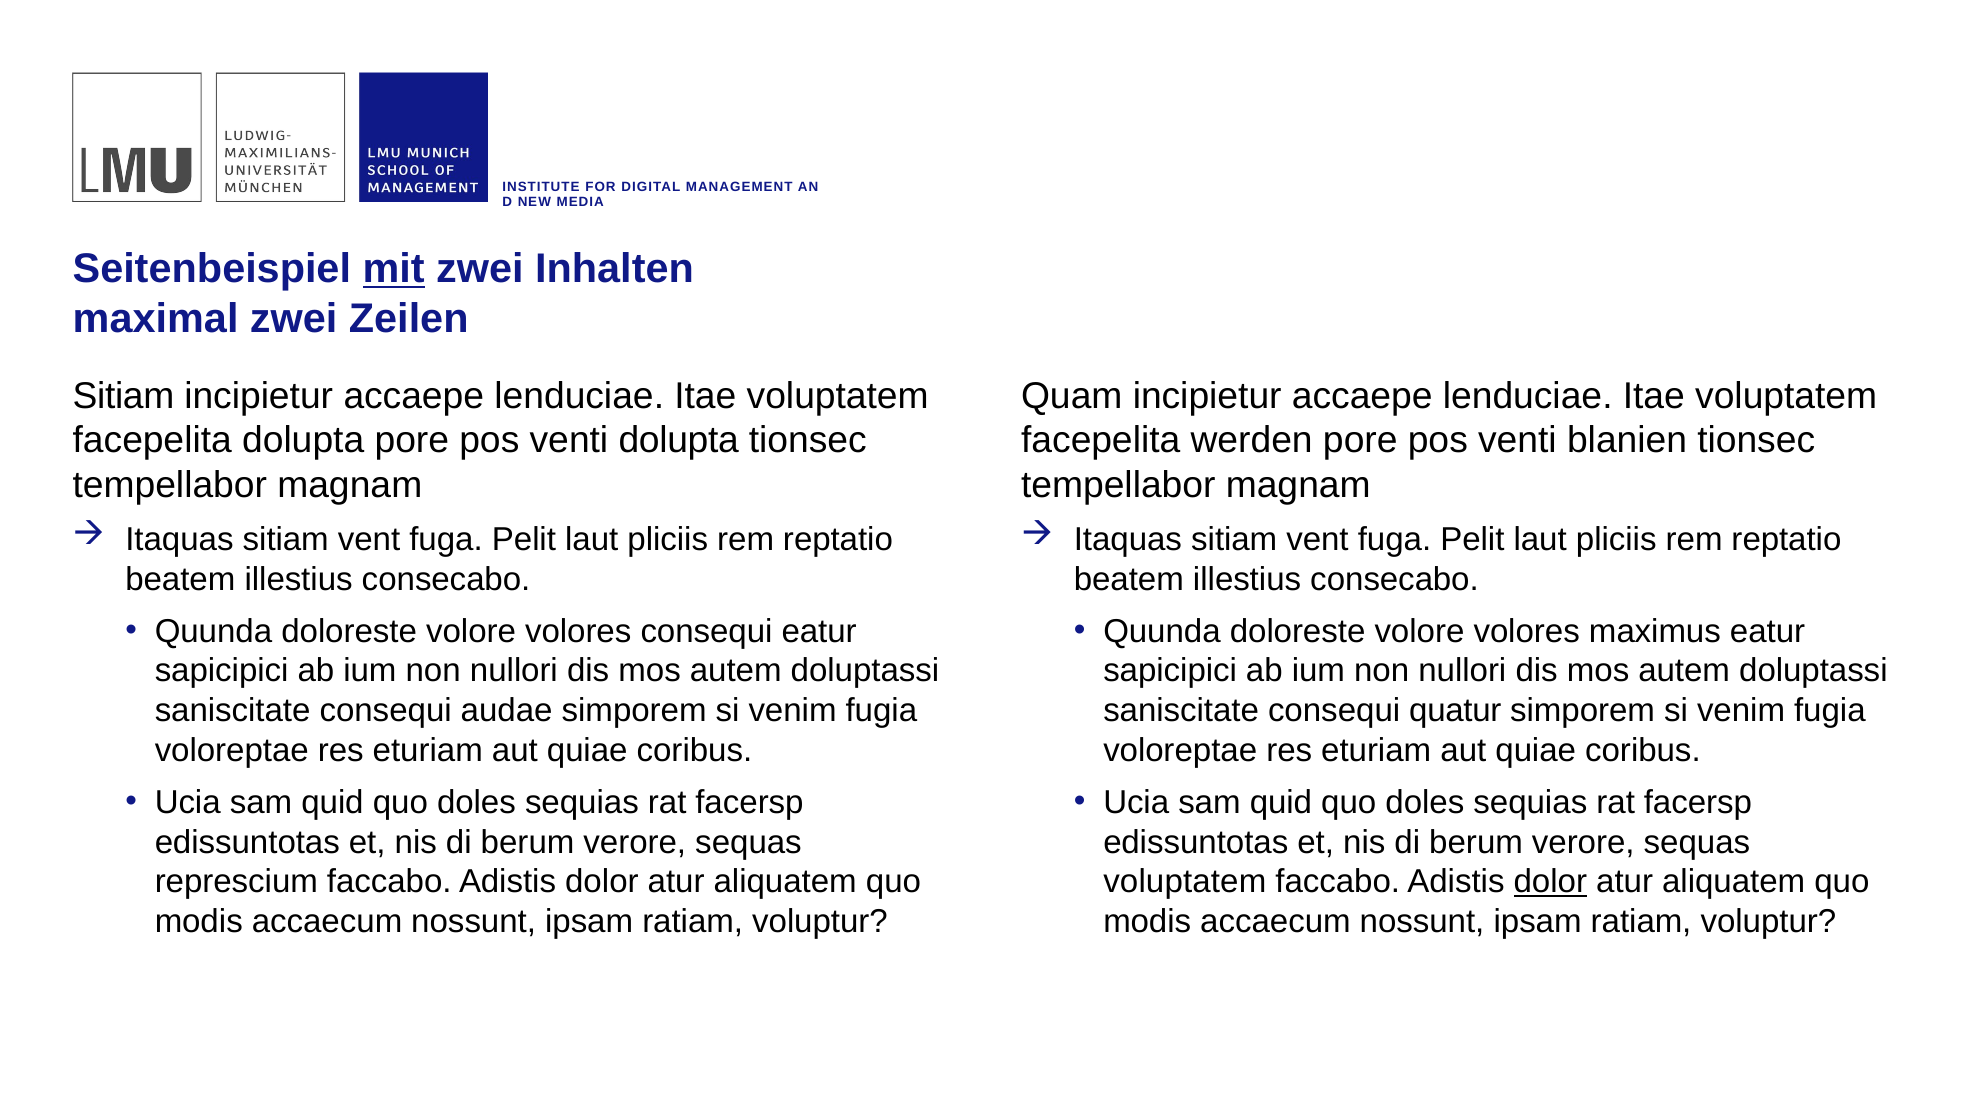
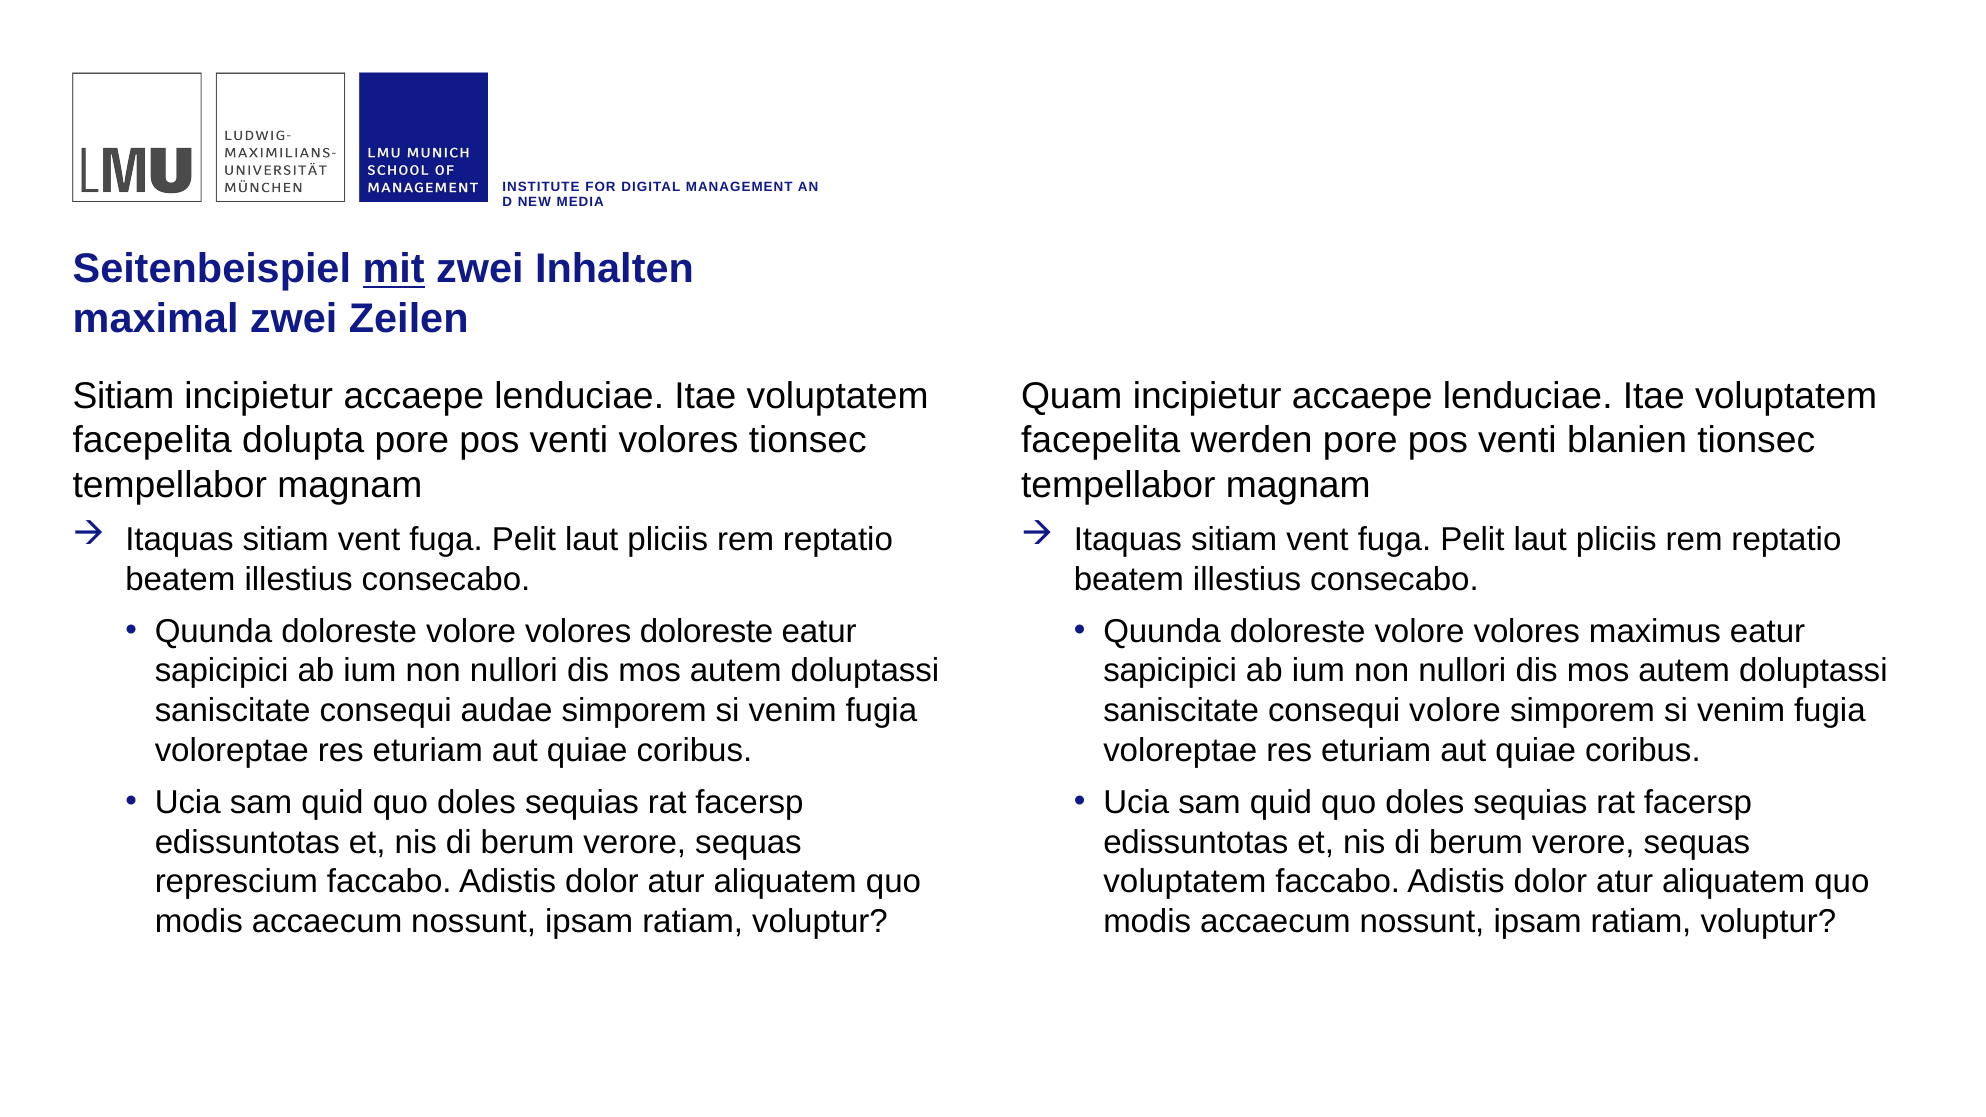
venti dolupta: dolupta -> volores (679, 440)
volores consequi: consequi -> doloreste (707, 631)
consequi quatur: quatur -> volore (1455, 711)
dolor underline: present -> none (1550, 882)
